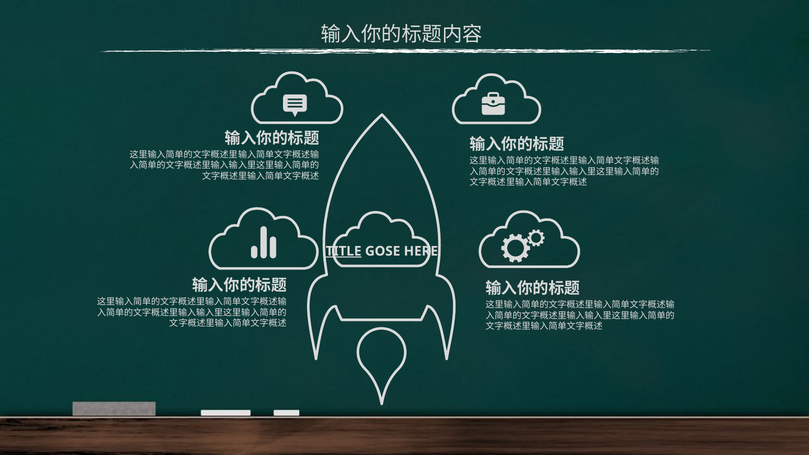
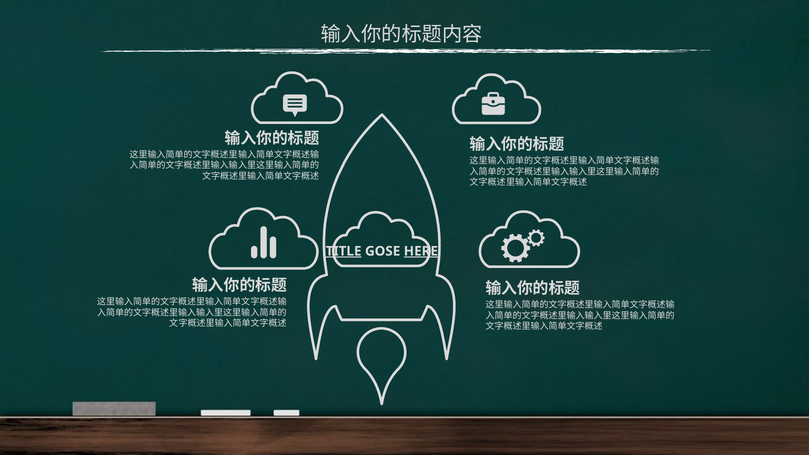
HERE underline: none -> present (421, 251)
